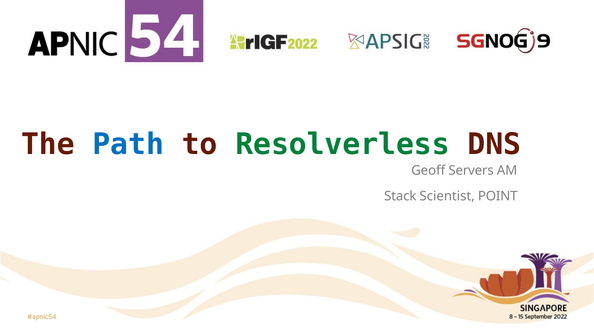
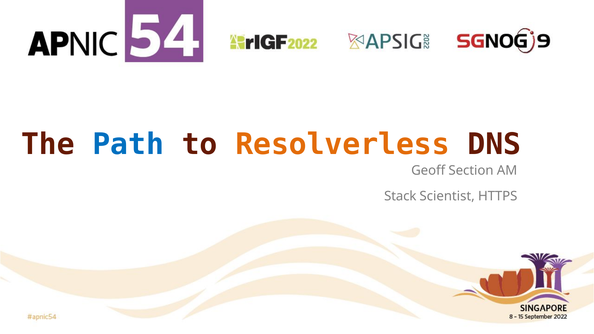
Resolverless colour: green -> orange (343, 145)
Servers: Servers -> Section (471, 170)
POINT: POINT -> HTTPS (498, 196)
